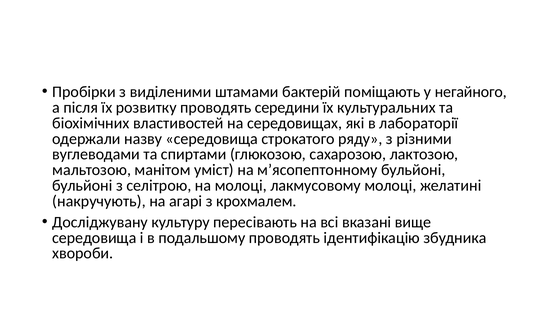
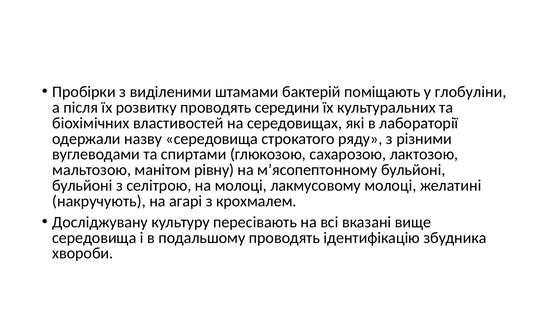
негайного: негайного -> глобуліни (471, 92)
уміст: уміст -> рівну (214, 170)
